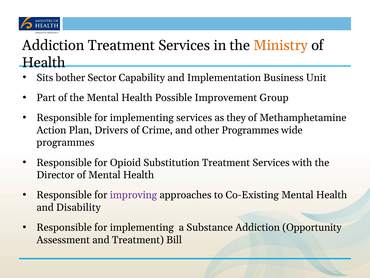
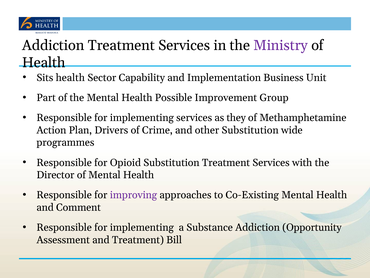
Ministry colour: orange -> purple (281, 45)
Sits bother: bother -> health (70, 78)
other Programmes: Programmes -> Substitution (250, 130)
Disability: Disability -> Comment (78, 207)
